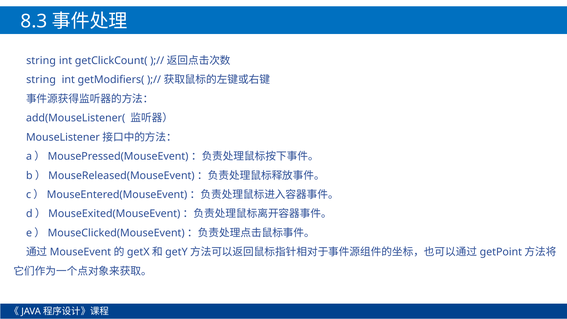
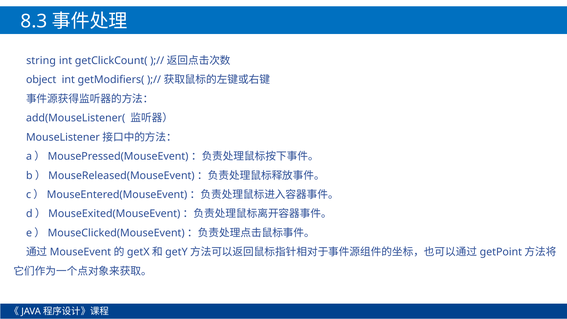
string: string -> object (41, 80)
